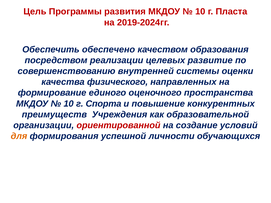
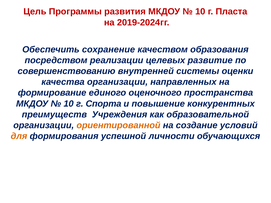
обеспечено: обеспечено -> сохранение (109, 50)
качества физического: физического -> организации (117, 82)
ориентированной colour: red -> orange (118, 125)
